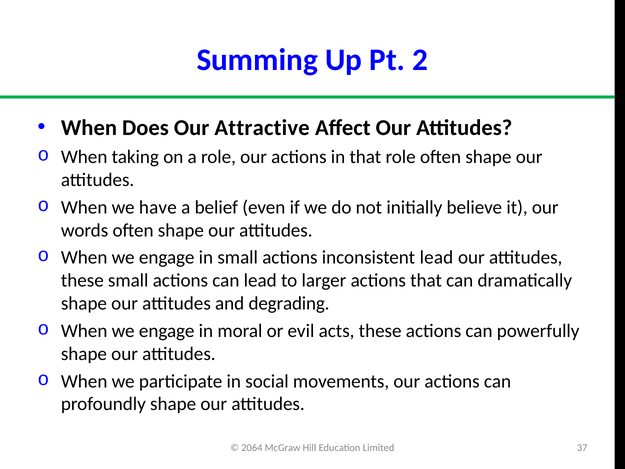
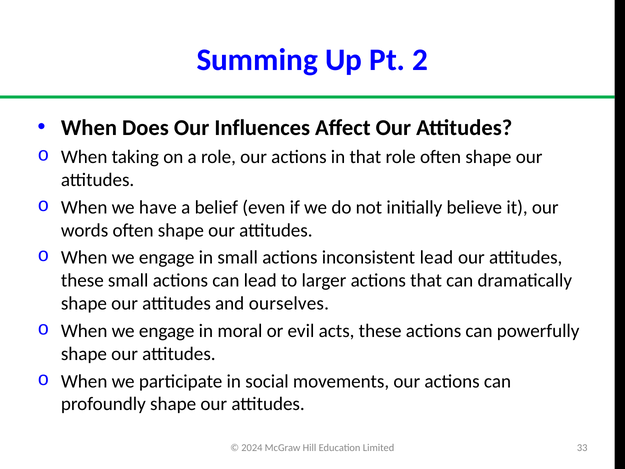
Attractive: Attractive -> Influences (262, 128)
degrading: degrading -> ourselves (289, 303)
2064: 2064 -> 2024 (252, 448)
37: 37 -> 33 (582, 448)
